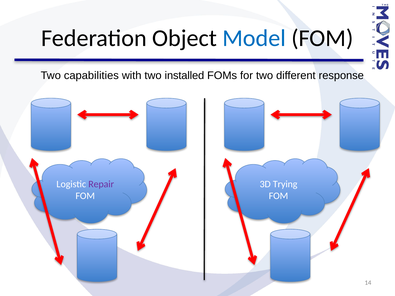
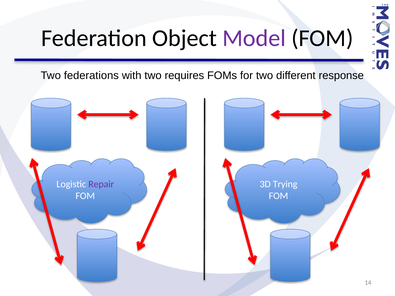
Model colour: blue -> purple (254, 38)
capabilities: capabilities -> federations (91, 76)
installed: installed -> requires (184, 76)
